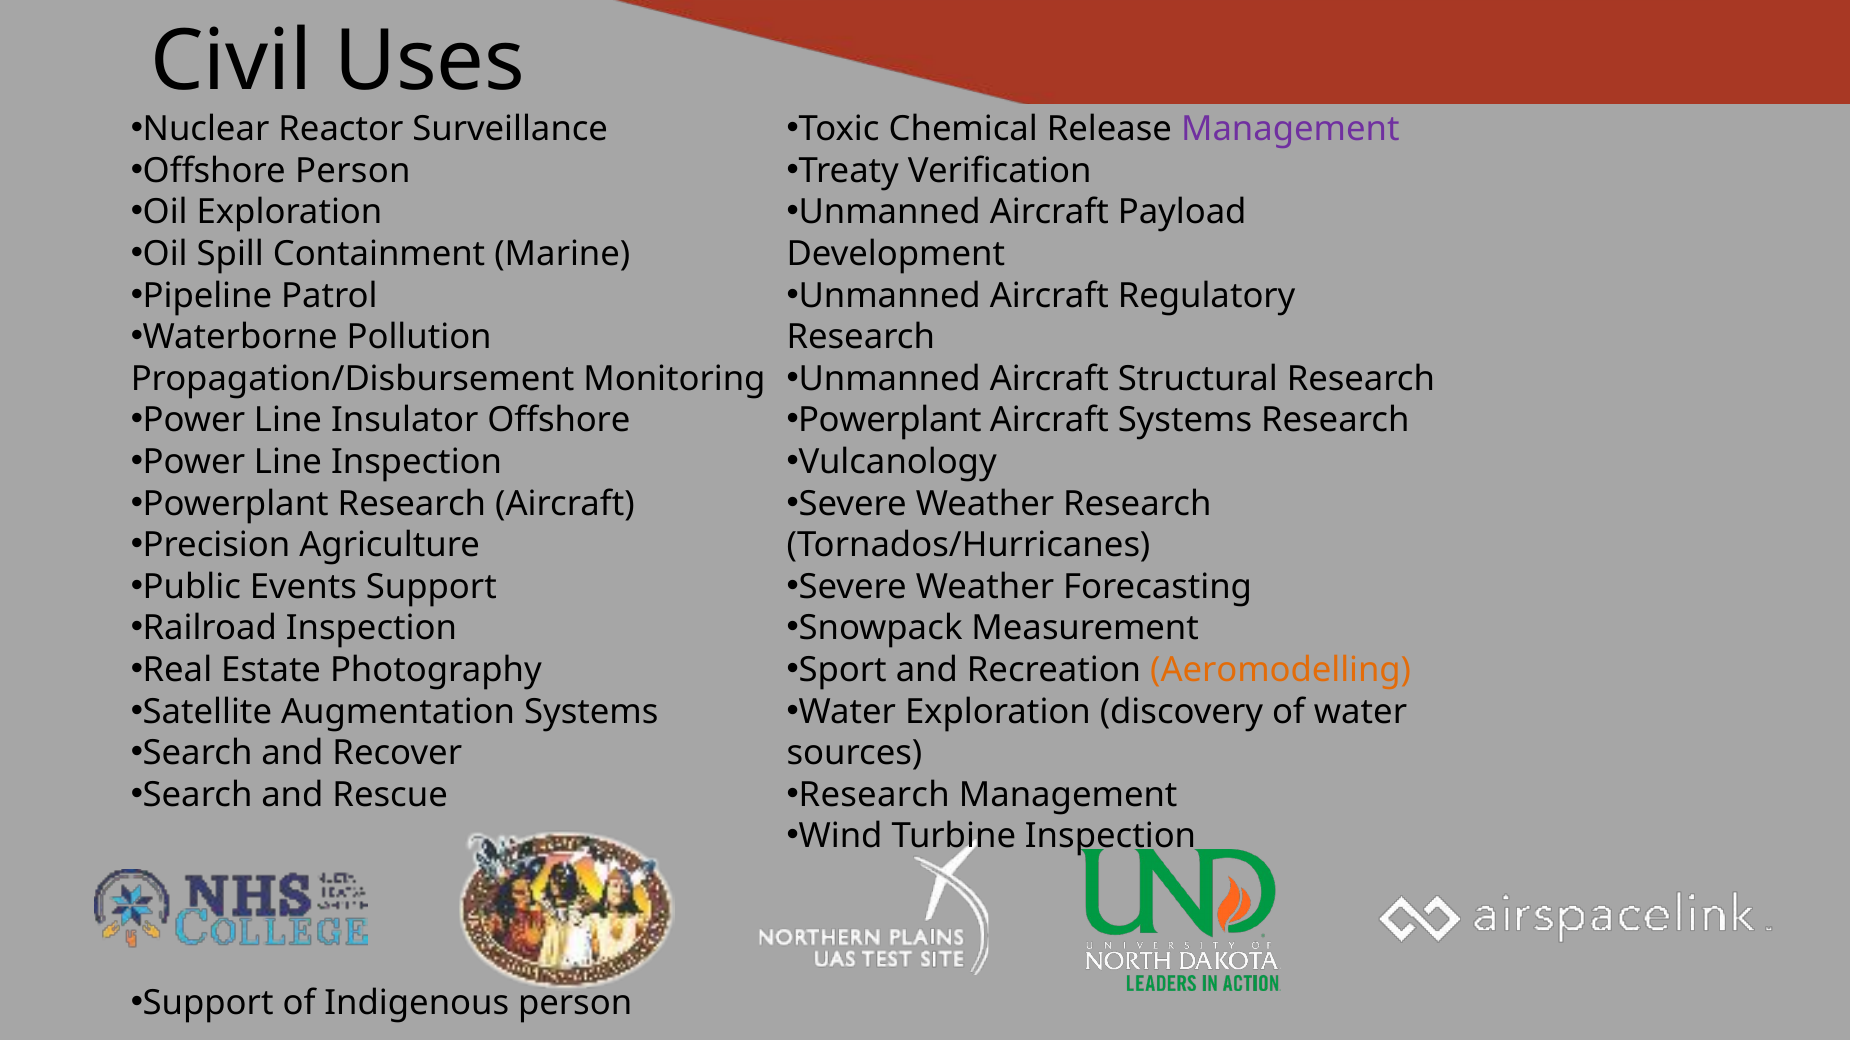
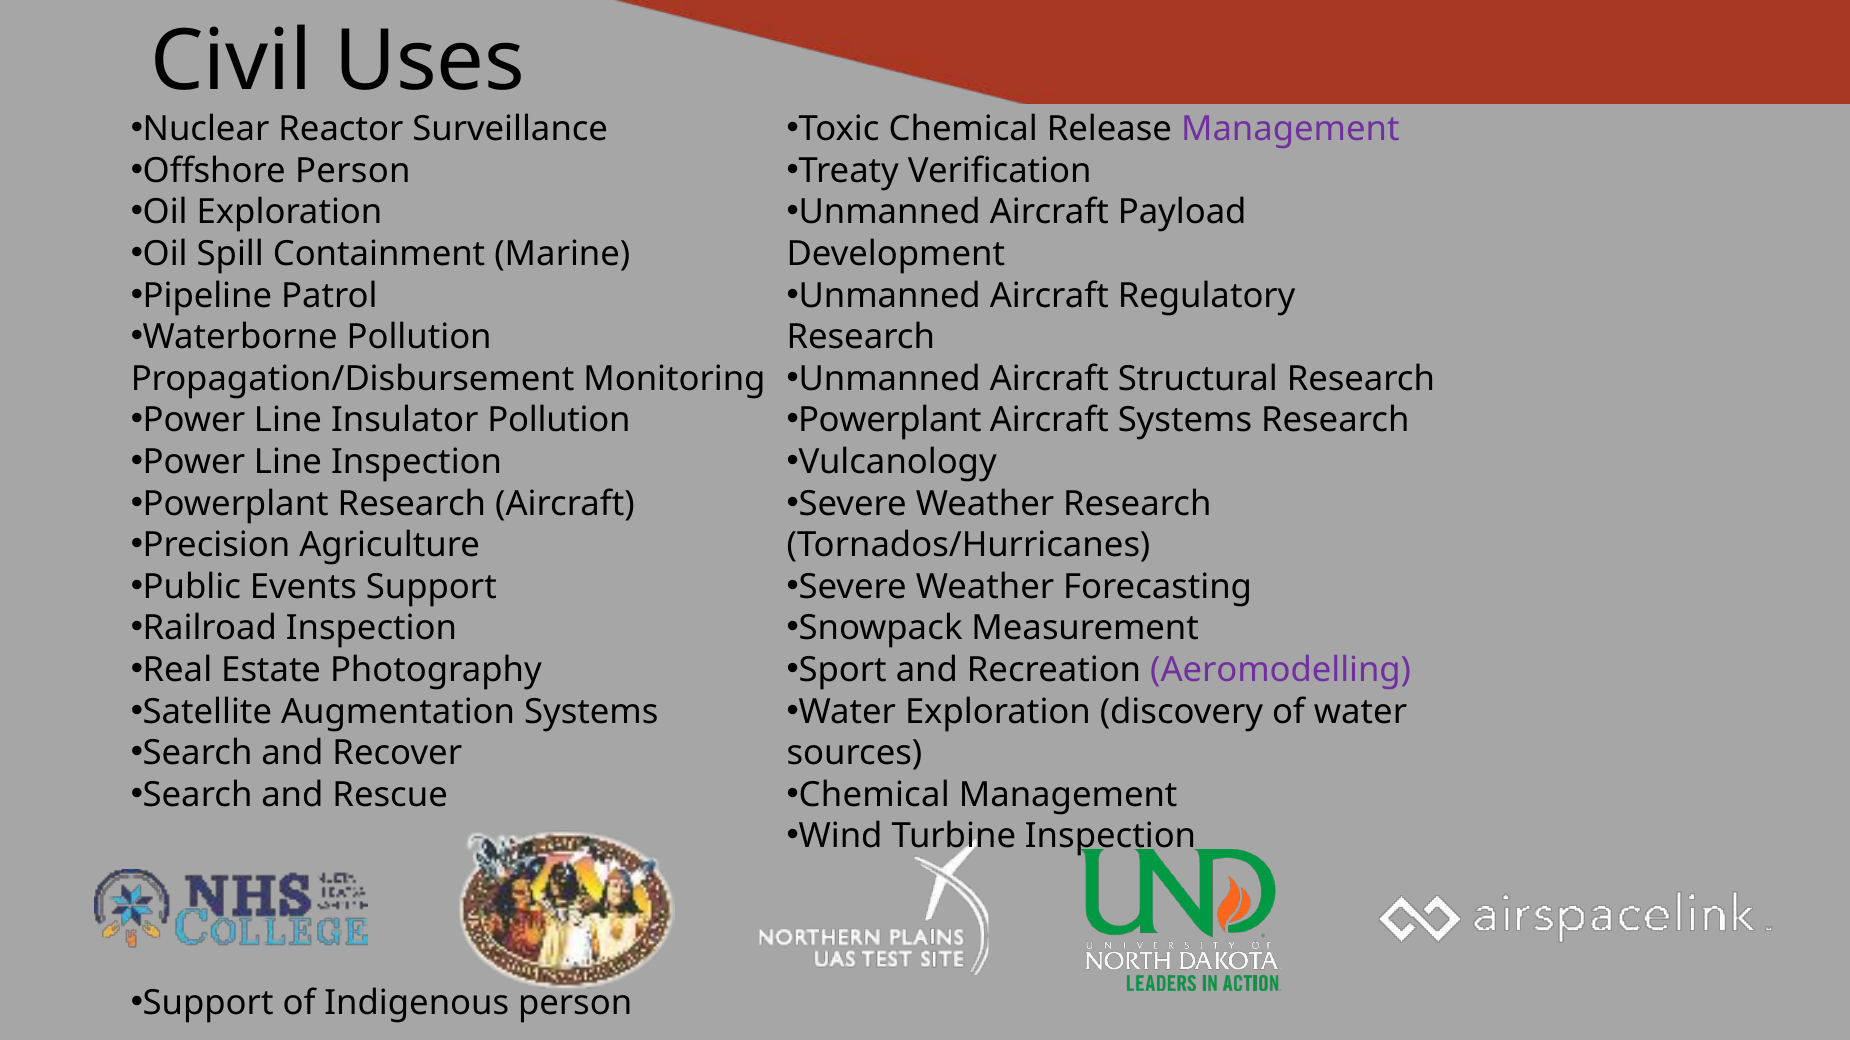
Insulator Offshore: Offshore -> Pollution (559, 421)
Aeromodelling colour: orange -> purple (1281, 670)
Research: Research -> Chemical (874, 795)
